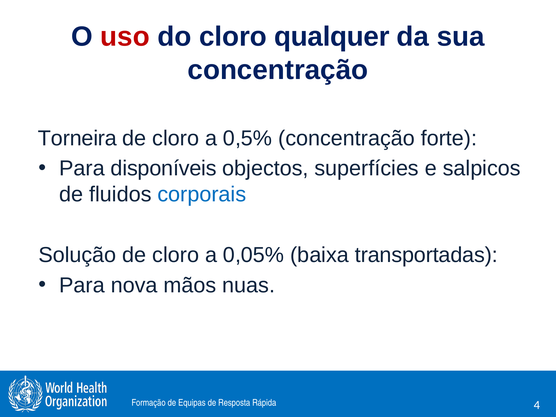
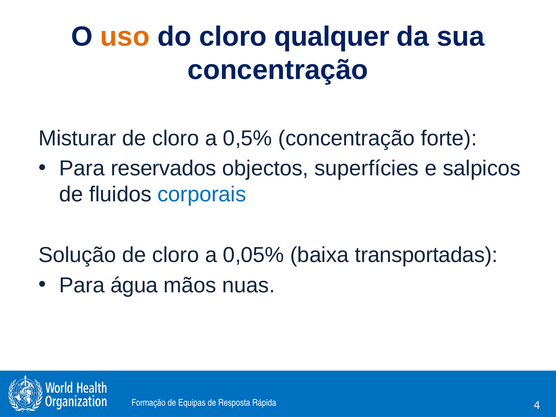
uso colour: red -> orange (125, 37)
Torneira: Torneira -> Misturar (77, 138)
disponíveis: disponíveis -> reservados (164, 169)
nova: nova -> água (134, 285)
